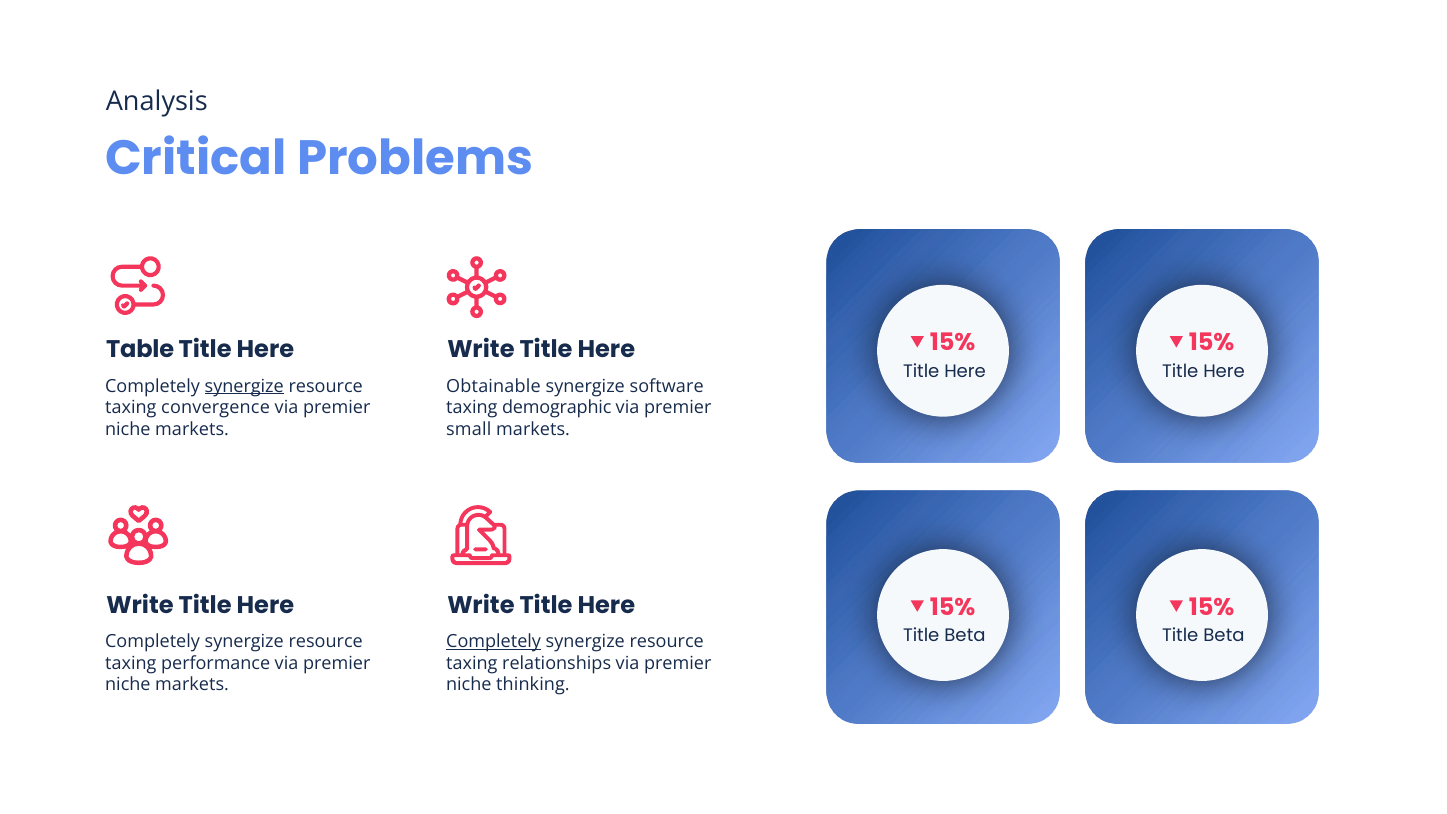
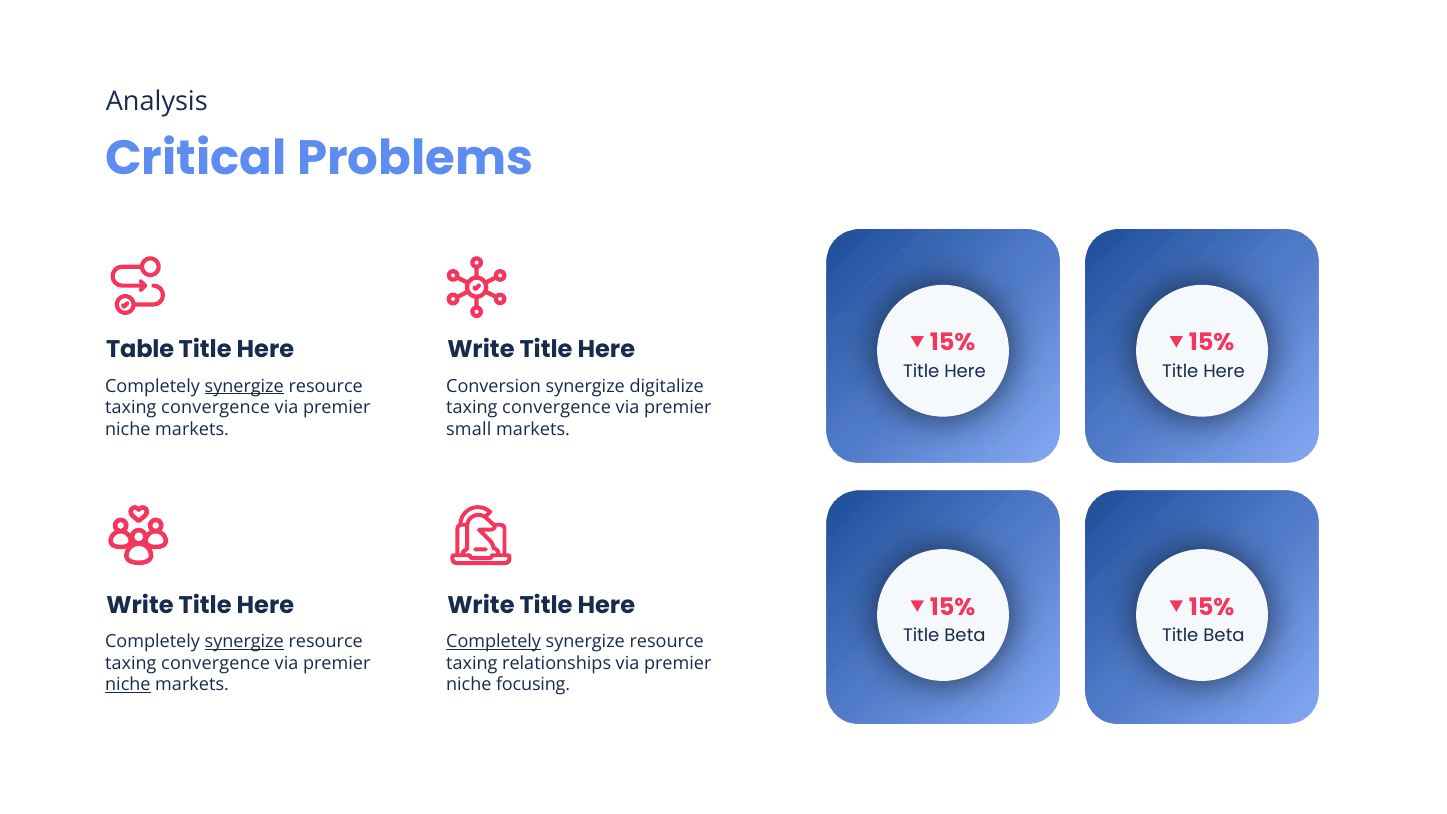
Obtainable: Obtainable -> Conversion (494, 386)
software: software -> digitalize (667, 386)
demographic: demographic -> convergence (557, 408)
synergize underline: none -> present (244, 642)
performance: performance -> convergence (216, 663)
niche underline: none -> present (128, 685)
thinking: thinking -> focusing (533, 685)
